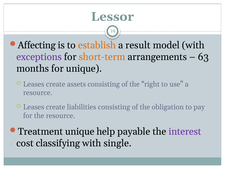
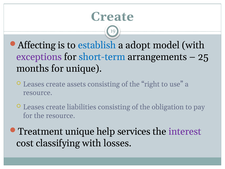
Lessor: Lessor -> Create (112, 17)
establish colour: orange -> blue (97, 45)
result: result -> adopt (138, 45)
short-term colour: orange -> blue (102, 57)
63: 63 -> 25 (203, 57)
payable: payable -> services (134, 131)
single: single -> losses (118, 143)
